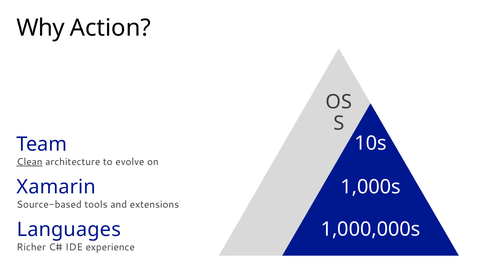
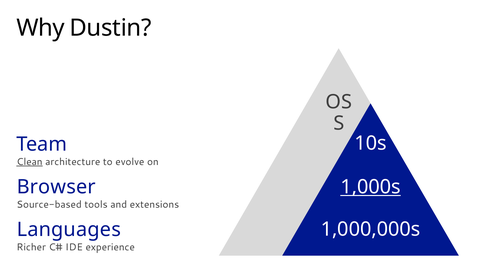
Action: Action -> Dustin (110, 28)
Xamarin: Xamarin -> Browser (56, 187)
1,000s underline: none -> present (371, 187)
